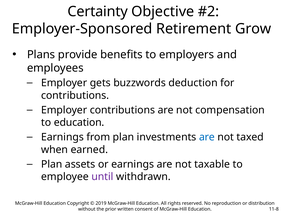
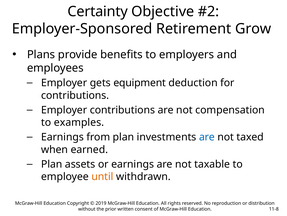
buzzwords: buzzwords -> equipment (140, 83)
to education: education -> examples (79, 122)
until colour: purple -> orange (102, 176)
